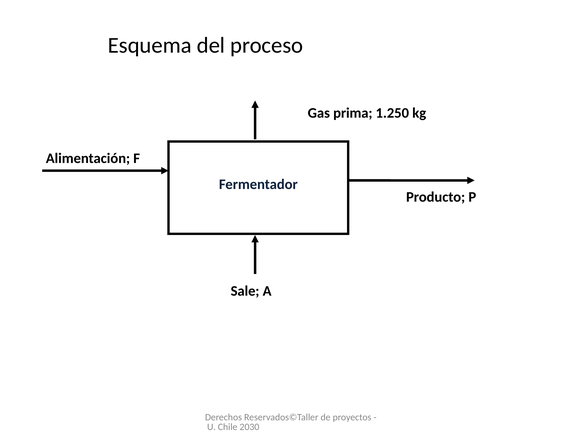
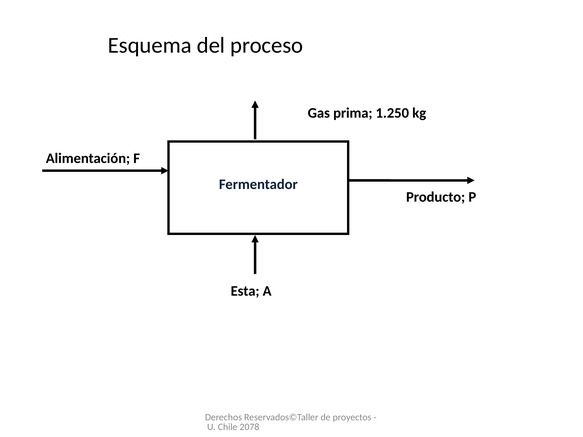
Sale: Sale -> Esta (245, 291)
2030: 2030 -> 2078 (249, 427)
